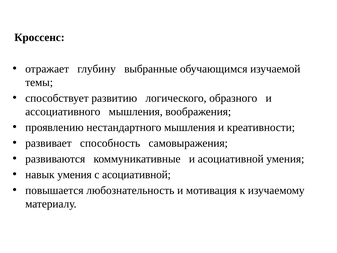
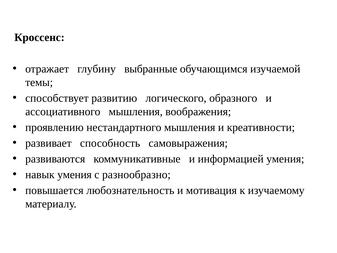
и асоциативной: асоциативной -> информацией (231, 159)
с асоциативной: асоциативной -> разнообразно (136, 174)
